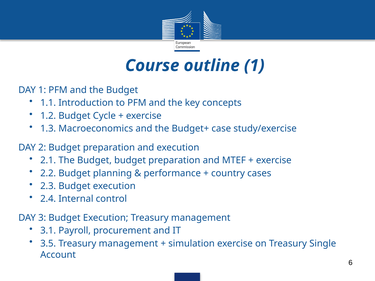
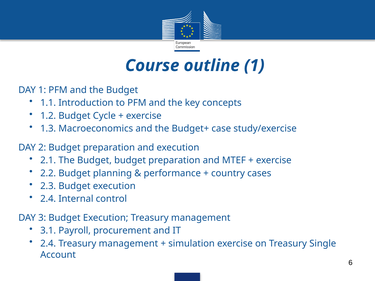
3.5: 3.5 -> 2.4 (48, 244)
